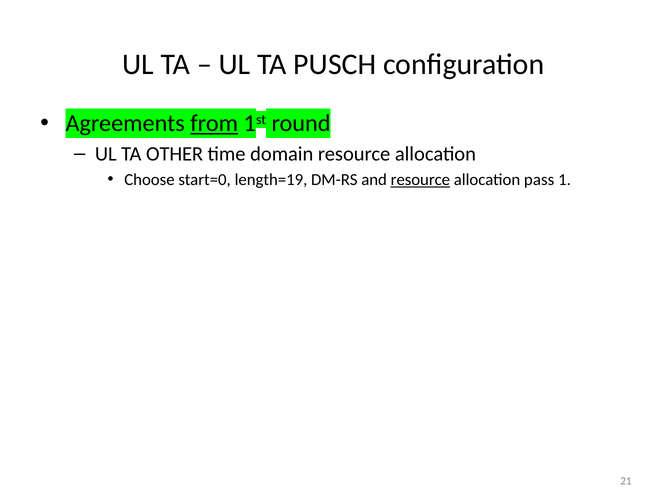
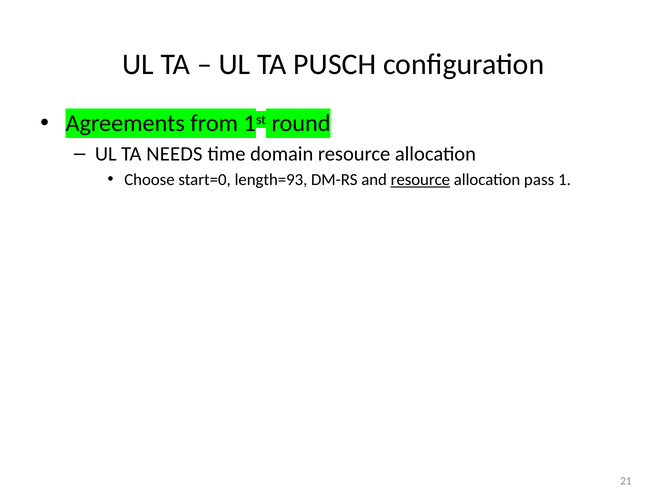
from underline: present -> none (214, 123)
OTHER: OTHER -> NEEDS (174, 154)
length=19: length=19 -> length=93 (271, 180)
